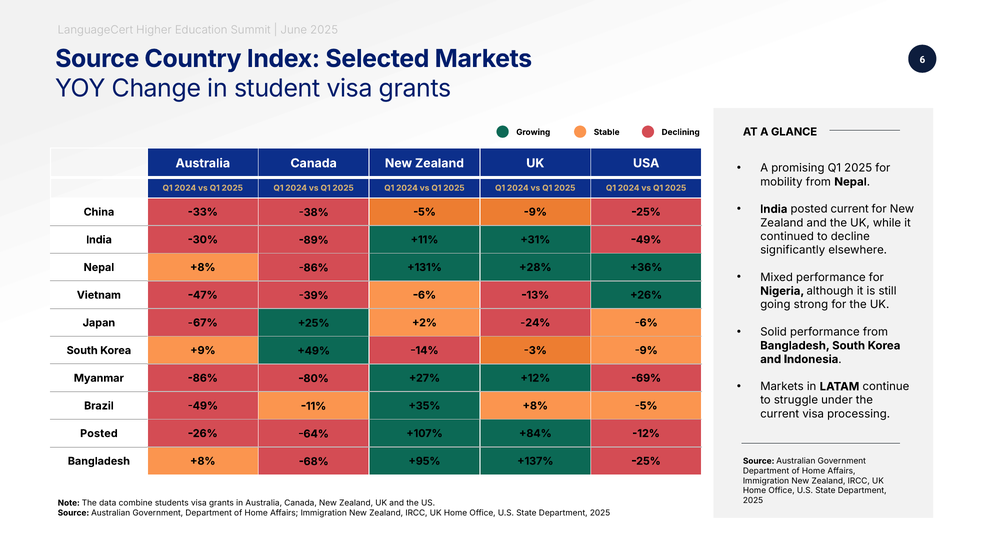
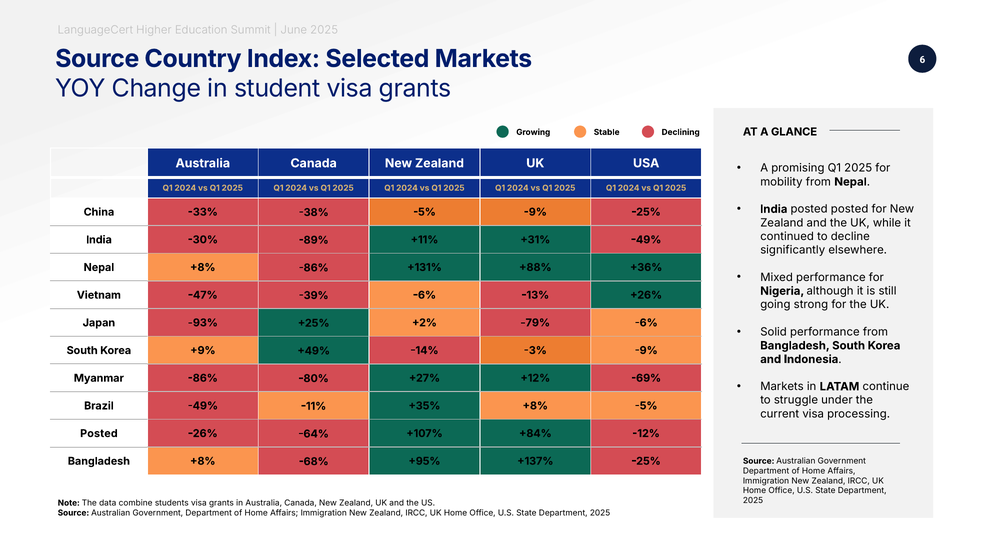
posted current: current -> posted (850, 209)
+28%: +28% -> +88% (535, 268)
-67%: -67% -> -93% (203, 323)
-24%: -24% -> -79% (535, 323)
